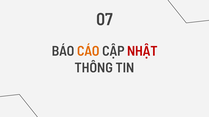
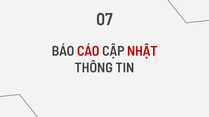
CÁO colour: orange -> red (88, 51)
